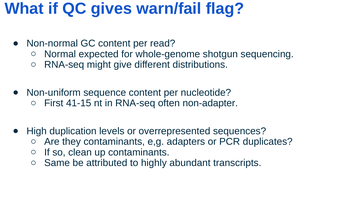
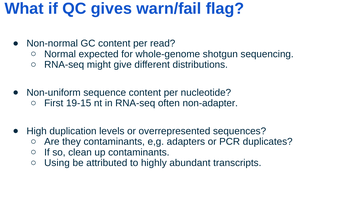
41-15: 41-15 -> 19-15 (79, 103)
Same: Same -> Using (57, 163)
